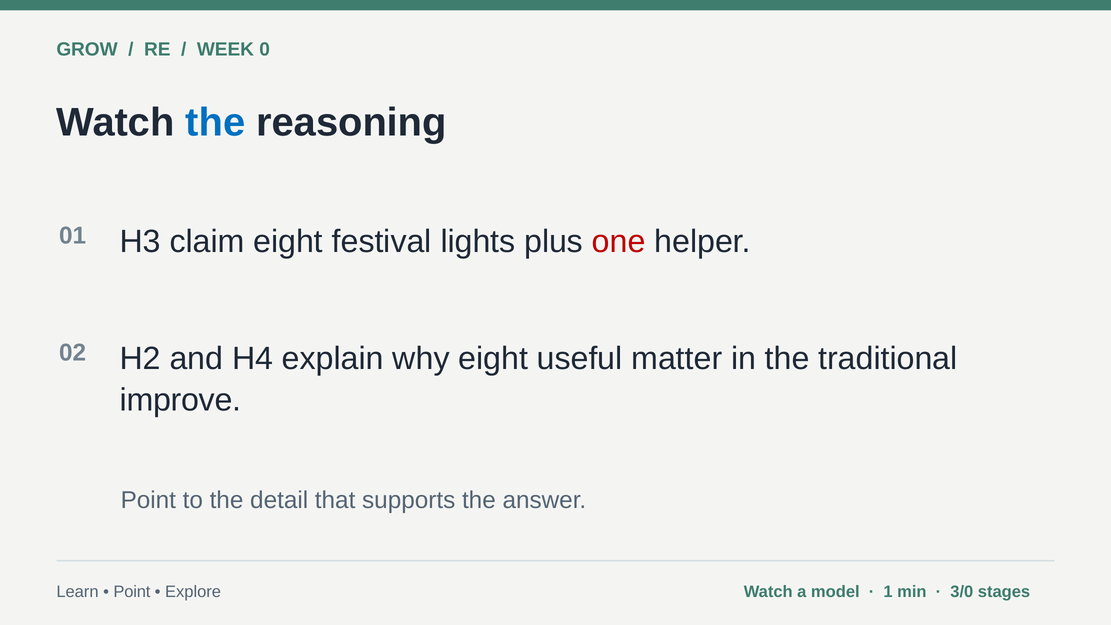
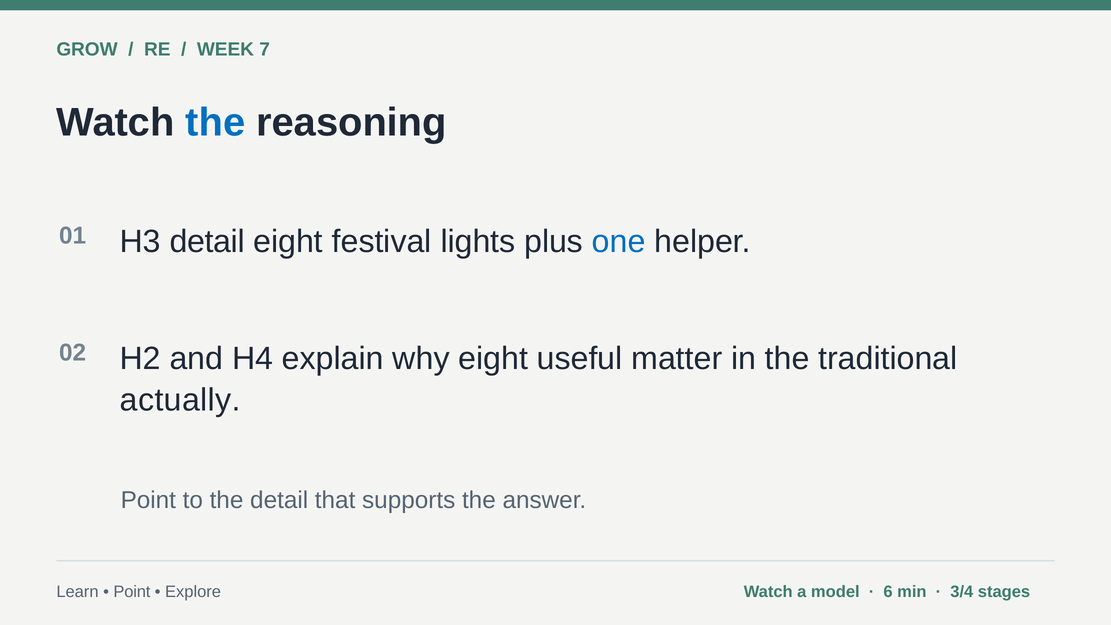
0: 0 -> 7 (265, 49)
H3 claim: claim -> detail (207, 242)
one colour: red -> blue (619, 242)
improve: improve -> actually (180, 400)
1: 1 -> 6 (888, 592)
3/0: 3/0 -> 3/4 (962, 592)
